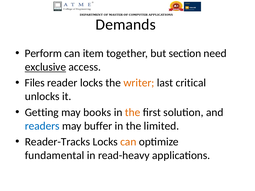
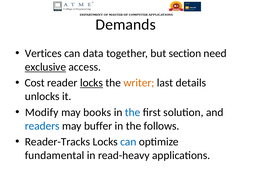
Perform: Perform -> Vertices (43, 53)
item: item -> data (93, 53)
Files: Files -> Cost (35, 83)
locks underline: none -> present (91, 83)
critical: critical -> details (191, 83)
Getting: Getting -> Modify (42, 112)
the colour: orange -> blue (133, 112)
limited: limited -> follows (162, 126)
can colour: orange -> blue (128, 142)
